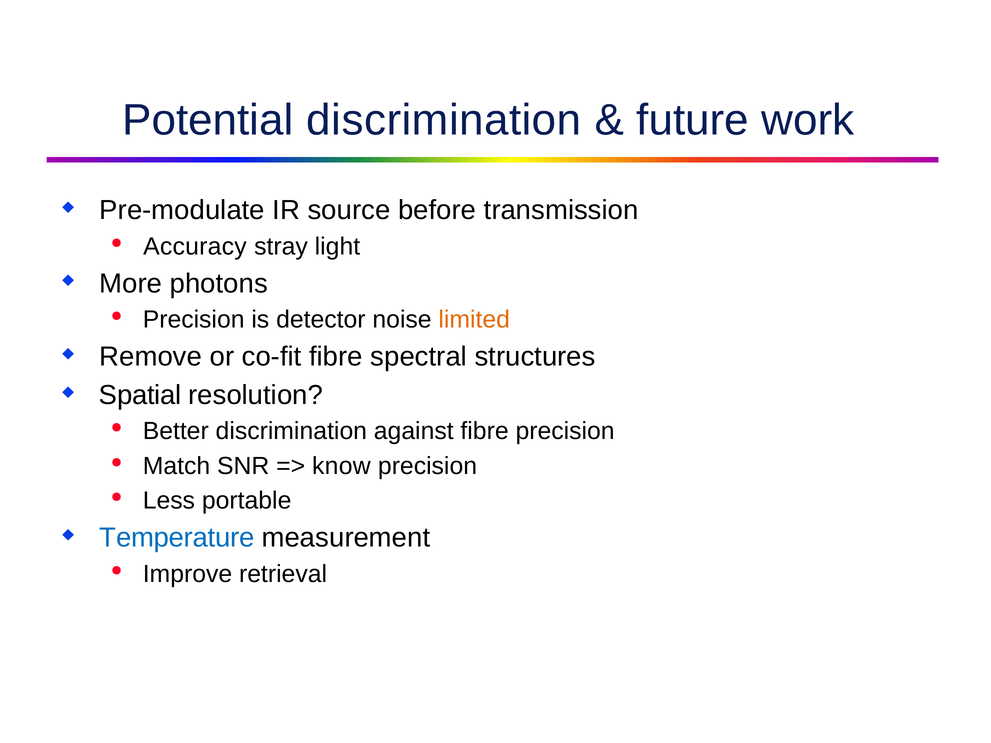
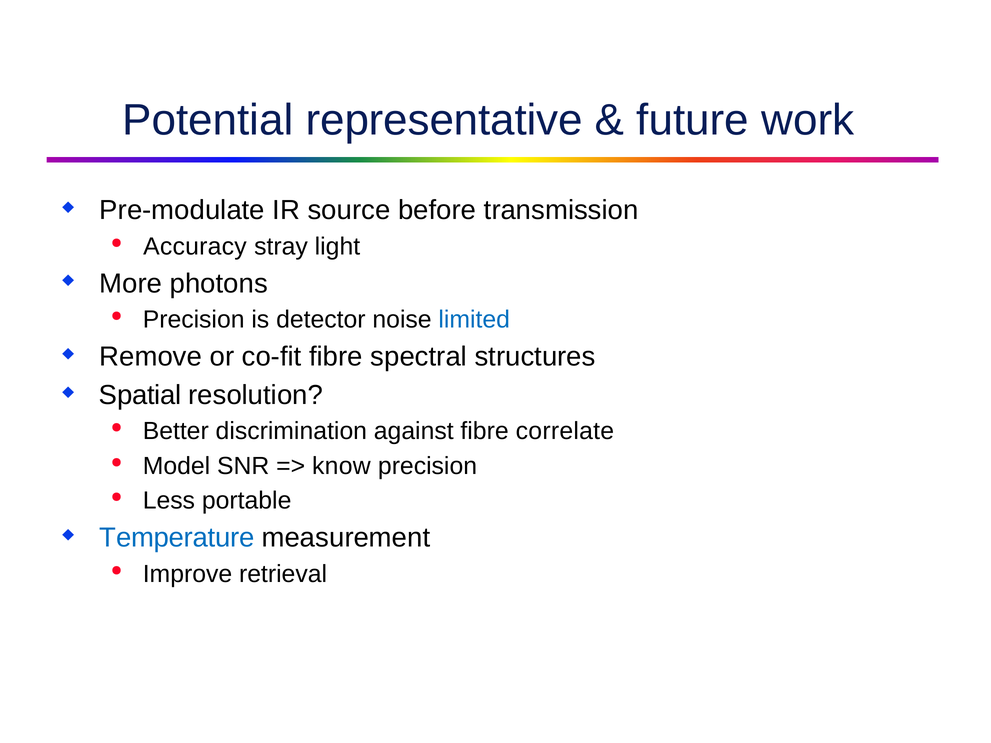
Potential discrimination: discrimination -> representative (444, 120)
limited colour: orange -> blue (474, 320)
fibre precision: precision -> correlate (565, 431)
Match: Match -> Model (177, 466)
